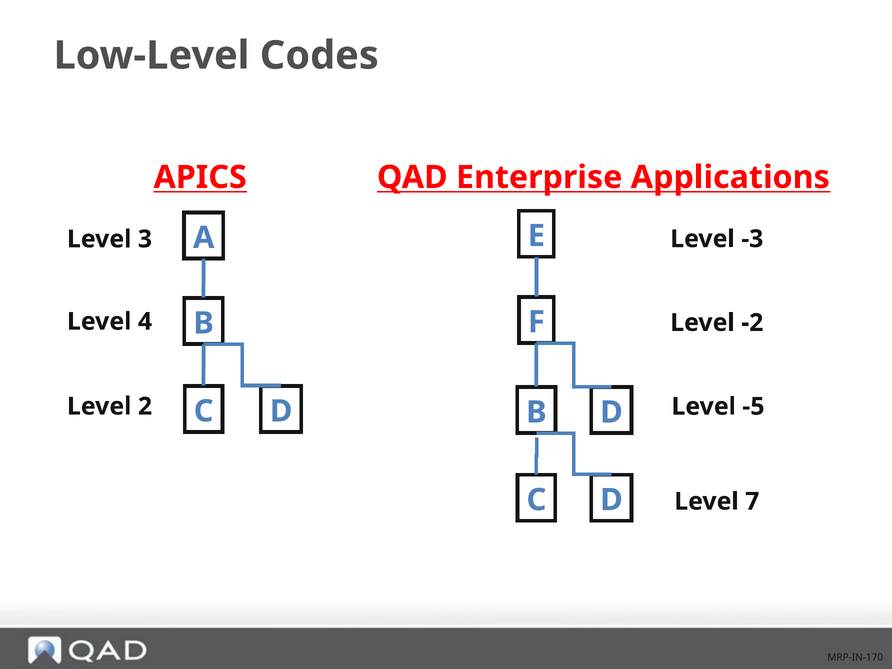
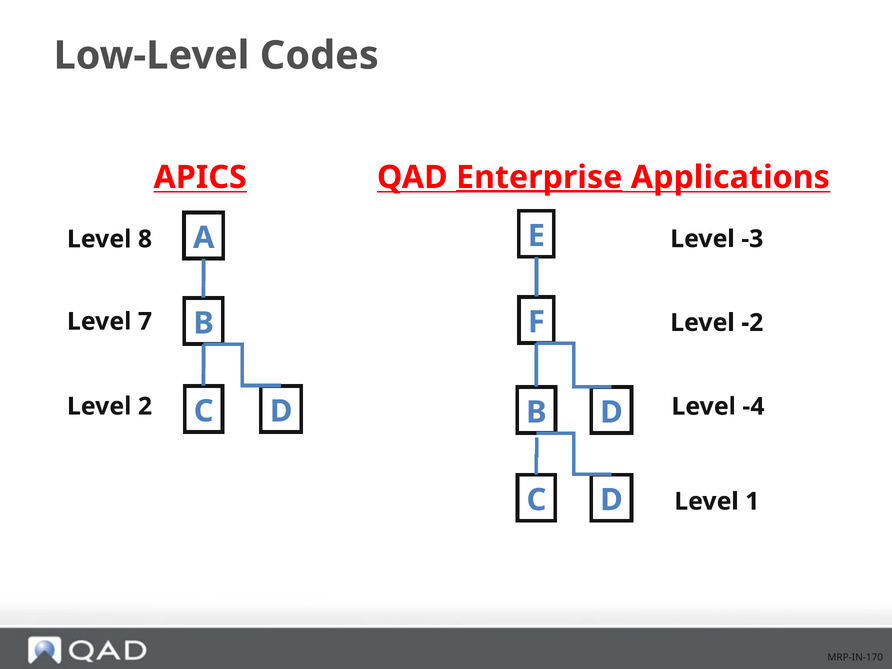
Enterprise underline: none -> present (539, 177)
3: 3 -> 8 (145, 239)
4: 4 -> 7 (145, 322)
-5: -5 -> -4 (753, 407)
7: 7 -> 1 (752, 501)
